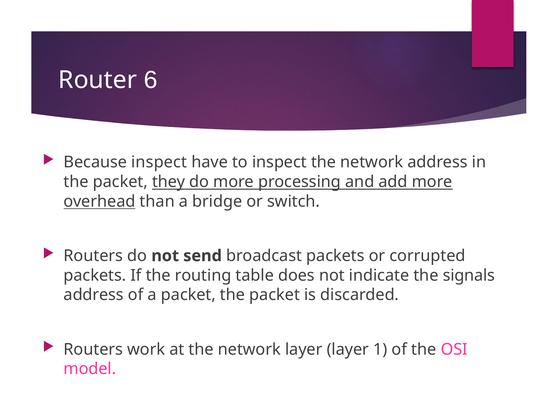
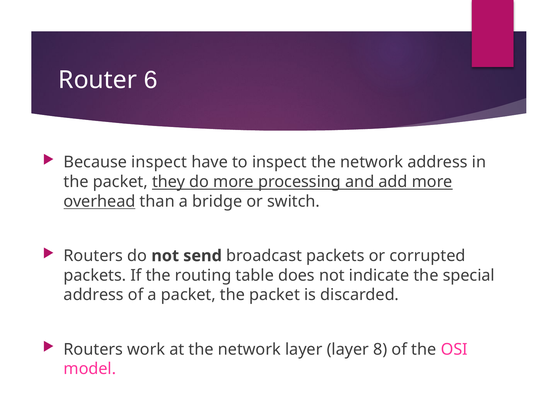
signals: signals -> special (469, 275)
1: 1 -> 8 (380, 349)
